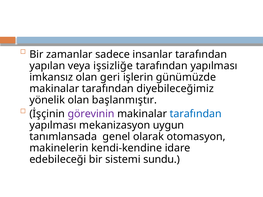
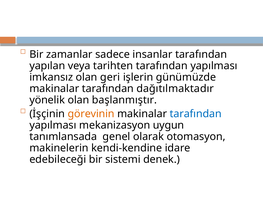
işsizliğe: işsizliğe -> tarihten (113, 66)
diyebileceğimiz: diyebileceğimiz -> dağıtılmaktadır (175, 89)
görevinin colour: purple -> orange (91, 114)
sundu: sundu -> denek (162, 160)
